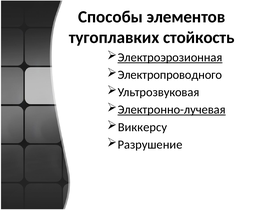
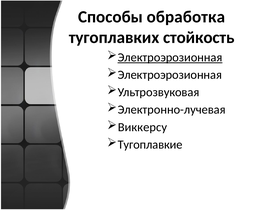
элементов: элементов -> обработка (186, 17)
Электропроводного: Электропроводного -> Электроэрозионная (170, 75)
Электронно-лучевая underline: present -> none (172, 109)
Разрушение: Разрушение -> Тугоплавкие (150, 144)
